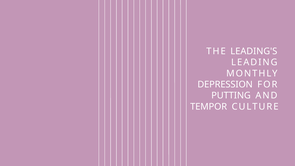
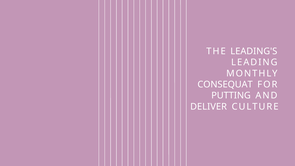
DEPRESSION: DEPRESSION -> CONSEQUAT (225, 84)
TEMPOR: TEMPOR -> DELIVER (209, 107)
